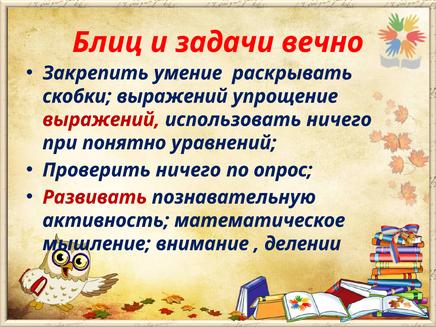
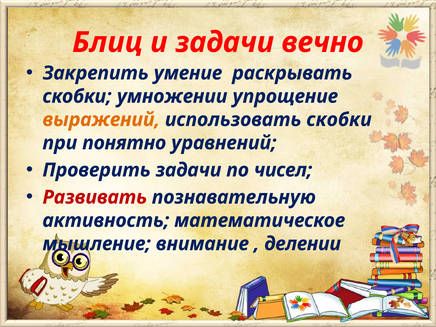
скобки выражений: выражений -> умножении (172, 96)
выражений colour: red -> orange (101, 120)
использовать ничего: ничего -> скобки (339, 120)
Проверить ничего: ничего -> задачи (188, 170)
опрос: опрос -> чисел (283, 170)
